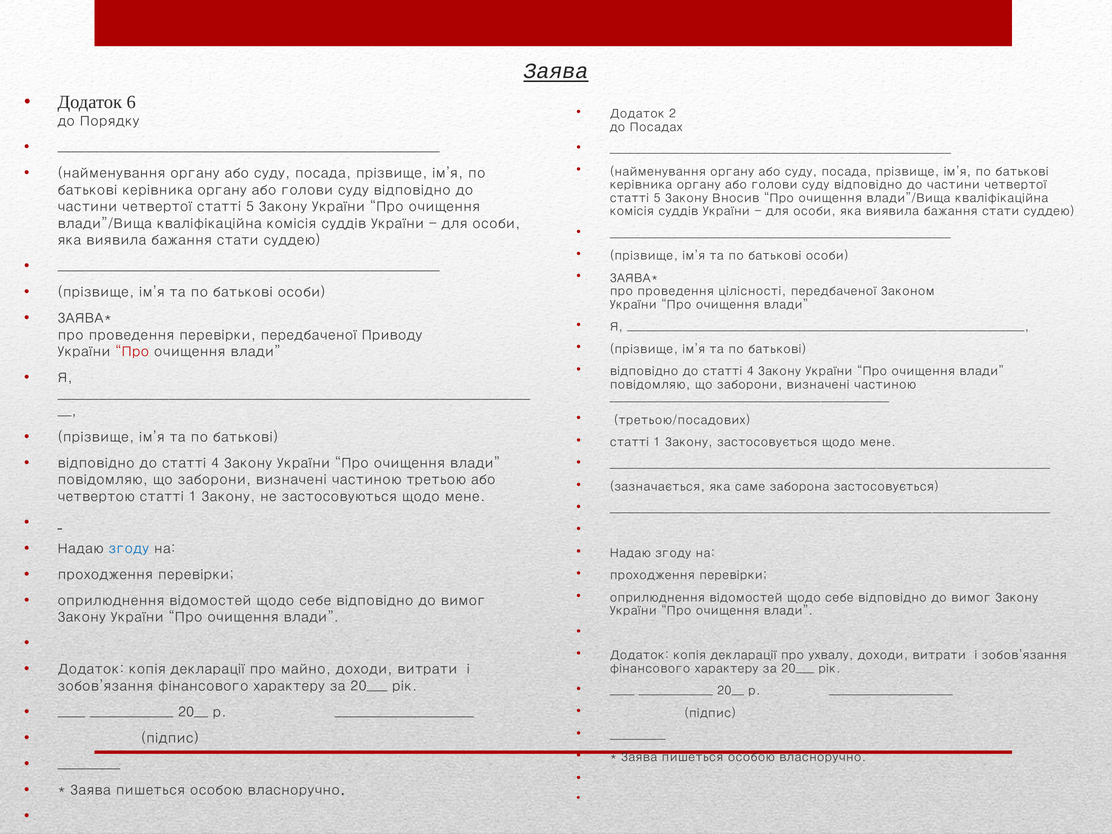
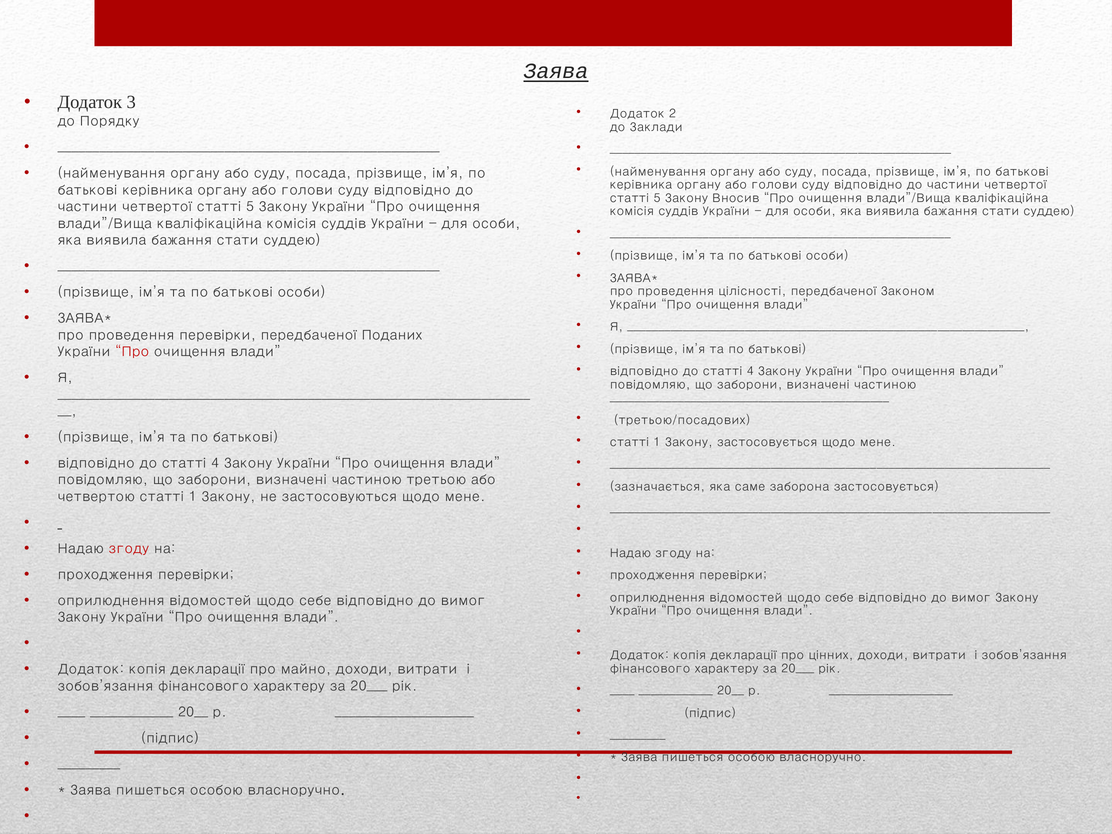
6: 6 -> 3 (131, 102)
Посадах: Посадах -> Заклади (656, 127)
Приводу: Приводу -> Поданих (392, 335)
згоду colour: blue -> red (129, 549)
ухвалу: ухвалу -> цінних (831, 655)
